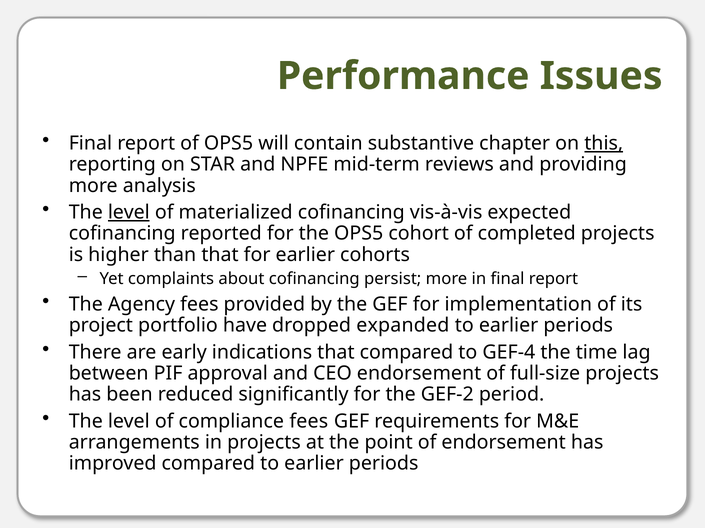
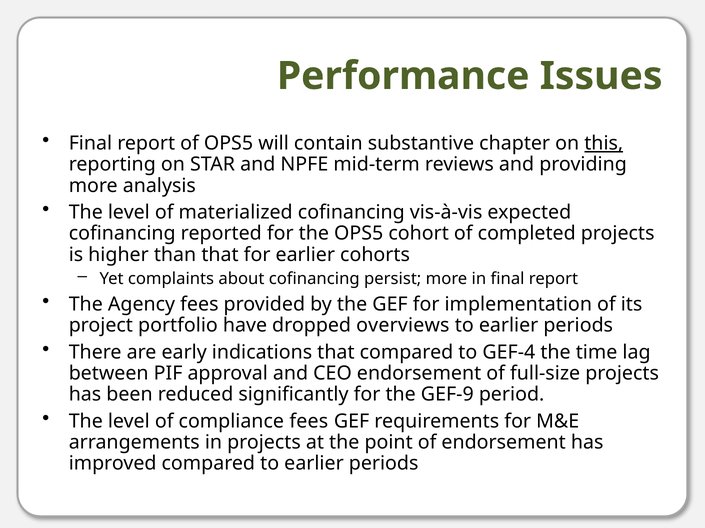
level underline: present -> none (129, 213)
expanded: expanded -> overviews (403, 326)
GEF-2: GEF-2 -> GEF-9 (447, 395)
